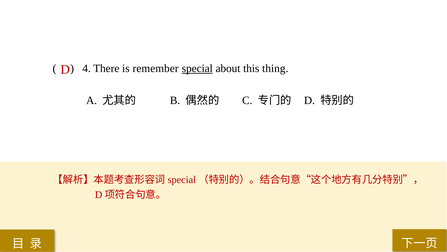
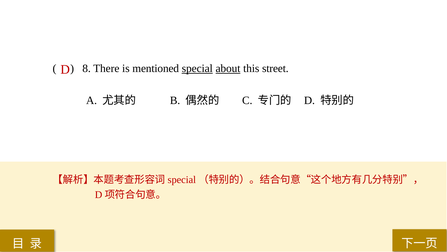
4: 4 -> 8 (87, 68)
remember: remember -> mentioned (156, 68)
about underline: none -> present (228, 68)
thing: thing -> street (275, 68)
